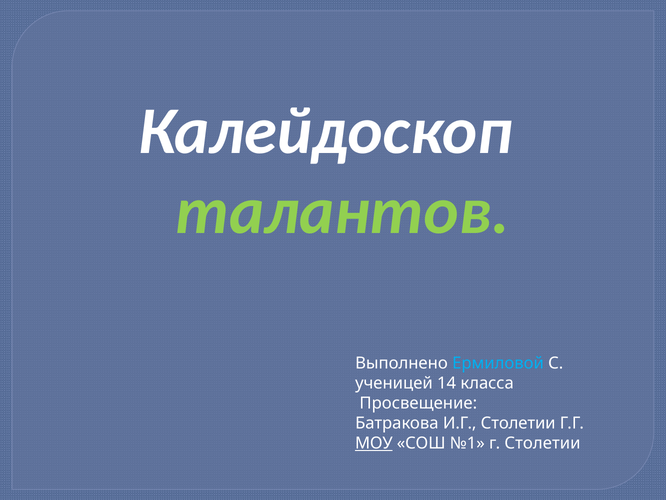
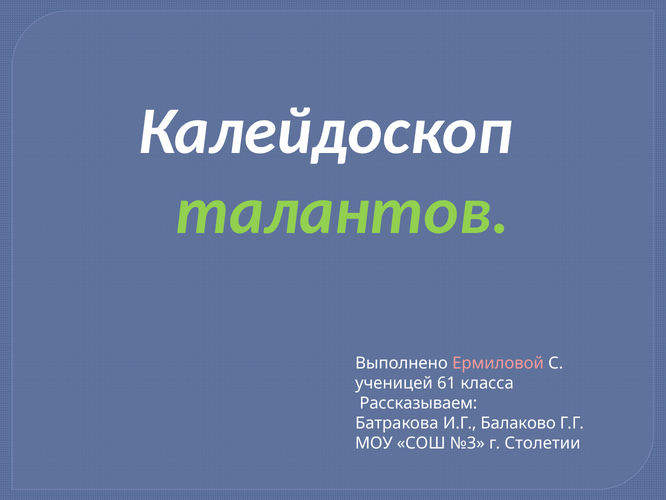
Ермиловой colour: light blue -> pink (498, 363)
14: 14 -> 61 (447, 383)
Просвещение: Просвещение -> Рассказываем (418, 403)
И.Г Столетии: Столетии -> Балаково (518, 423)
МОУ underline: present -> none (374, 443)
№1: №1 -> №3 (467, 443)
